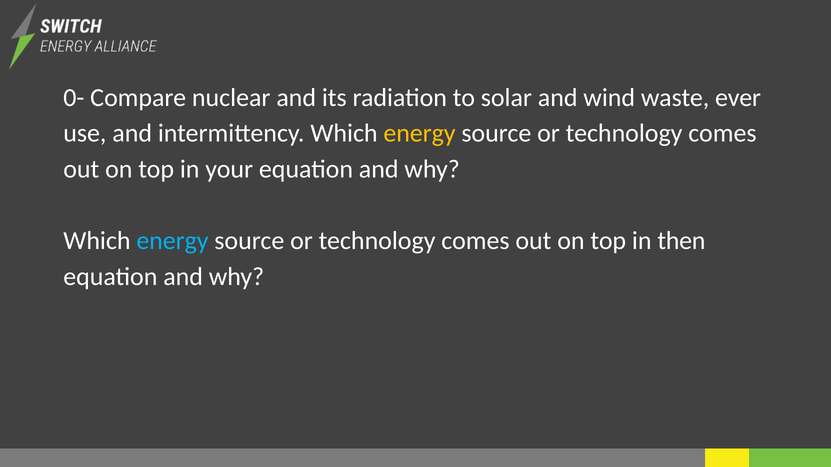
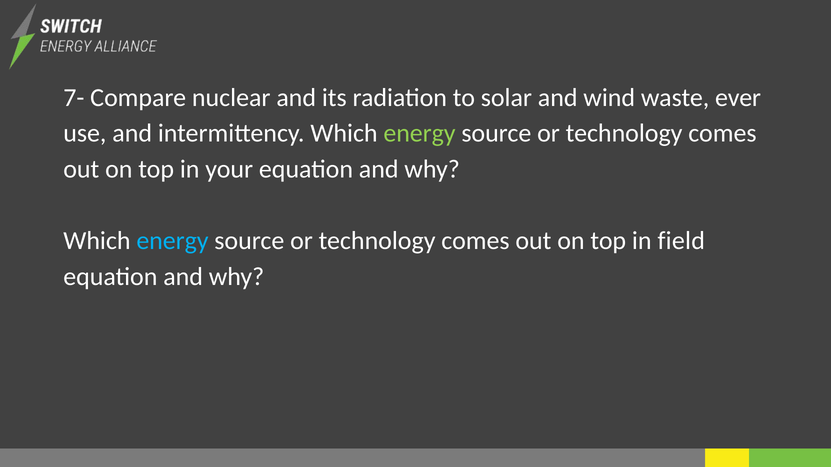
0-: 0- -> 7- (74, 98)
energy colour: yellow -> light green (419, 134)
then: then -> field (681, 241)
